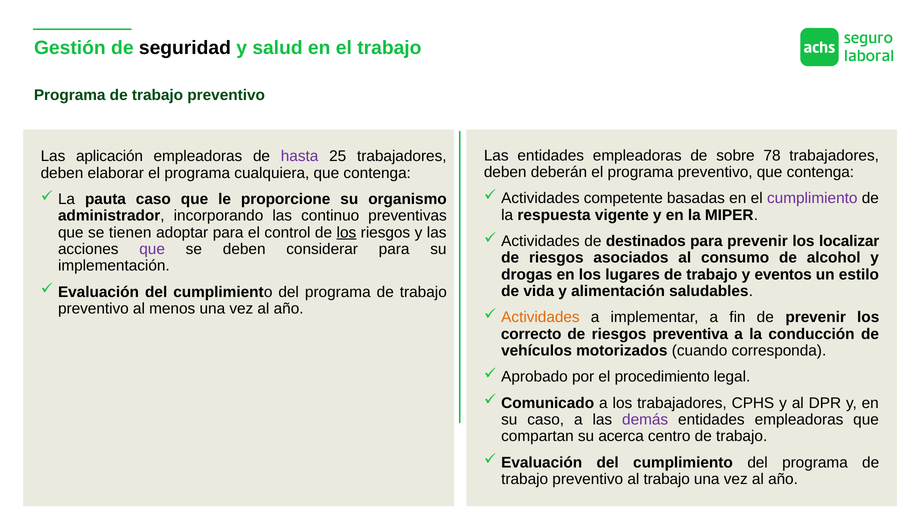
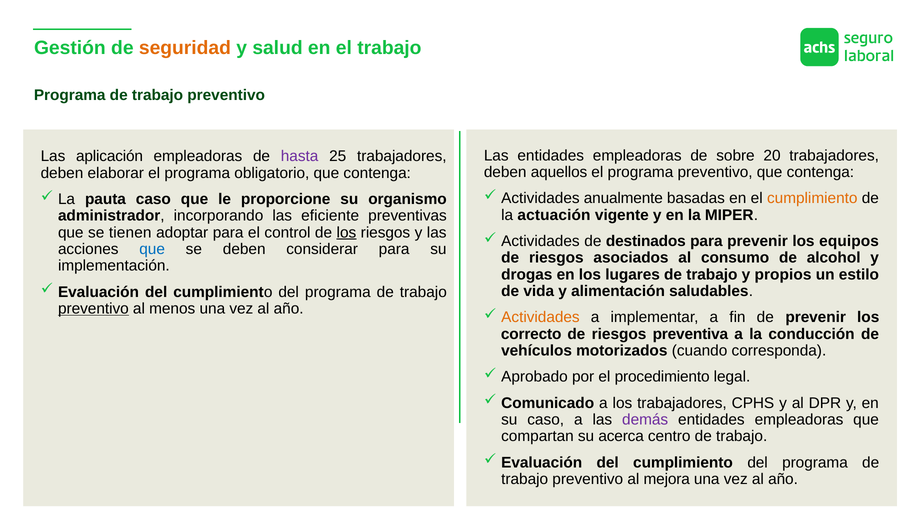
seguridad colour: black -> orange (185, 48)
78: 78 -> 20 (772, 155)
deberán: deberán -> aquellos (559, 172)
cualquiera: cualquiera -> obligatorio (272, 173)
competente: competente -> anualmente (623, 198)
cumplimiento colour: purple -> orange (812, 198)
respuesta: respuesta -> actuación (554, 215)
continuo: continuo -> eficiente (330, 216)
localizar: localizar -> equipos (849, 241)
que colour: purple -> blue (152, 249)
eventos: eventos -> propios (783, 274)
preventivo underline: none -> present (93, 308)
al trabajo: trabajo -> mejora (667, 479)
